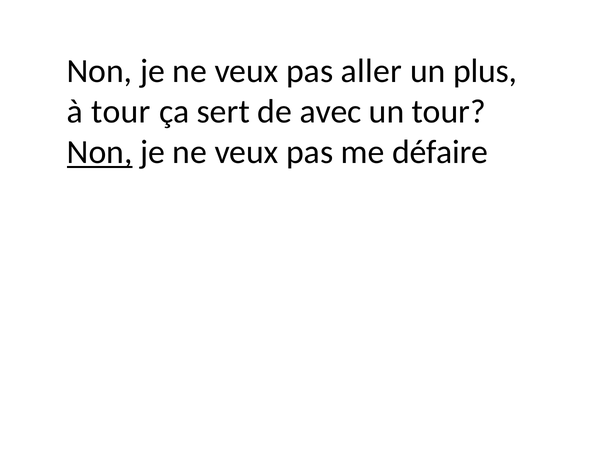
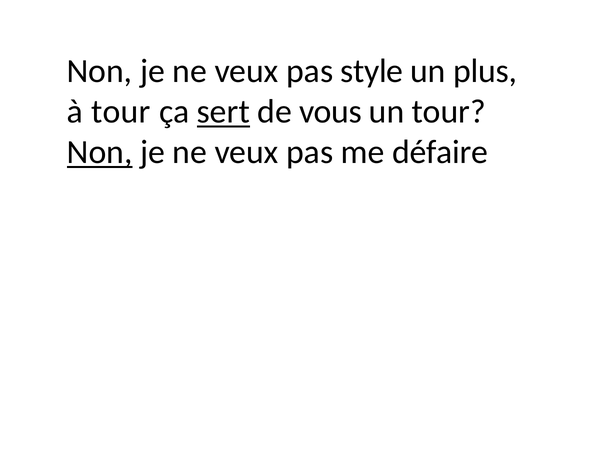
aller: aller -> style (372, 71)
sert underline: none -> present (223, 112)
avec: avec -> vous (331, 112)
